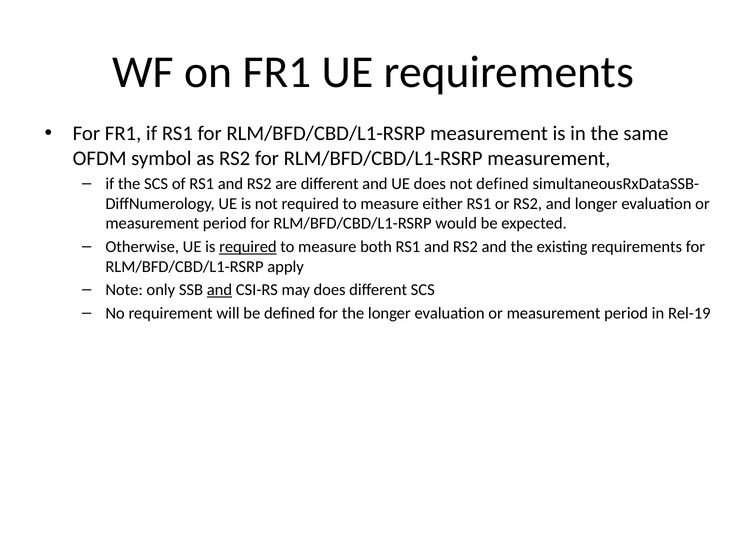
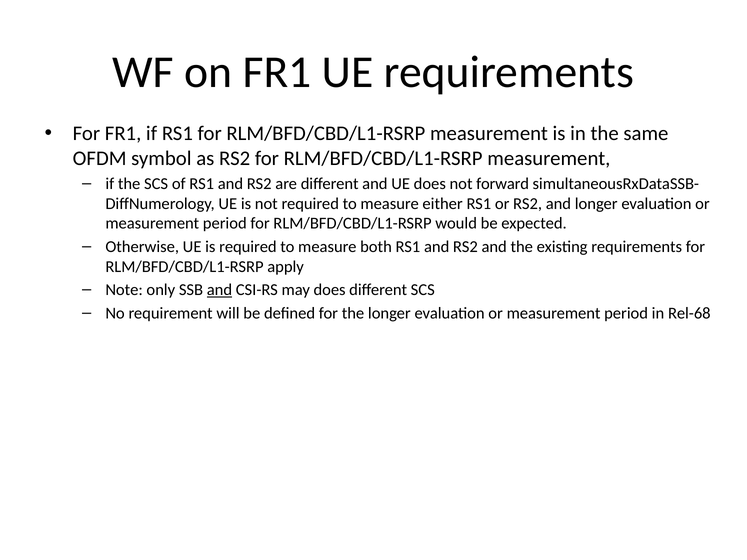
not defined: defined -> forward (503, 184)
required underline: present -> none (248, 247)
Rel-19: Rel-19 -> Rel-68 (689, 313)
